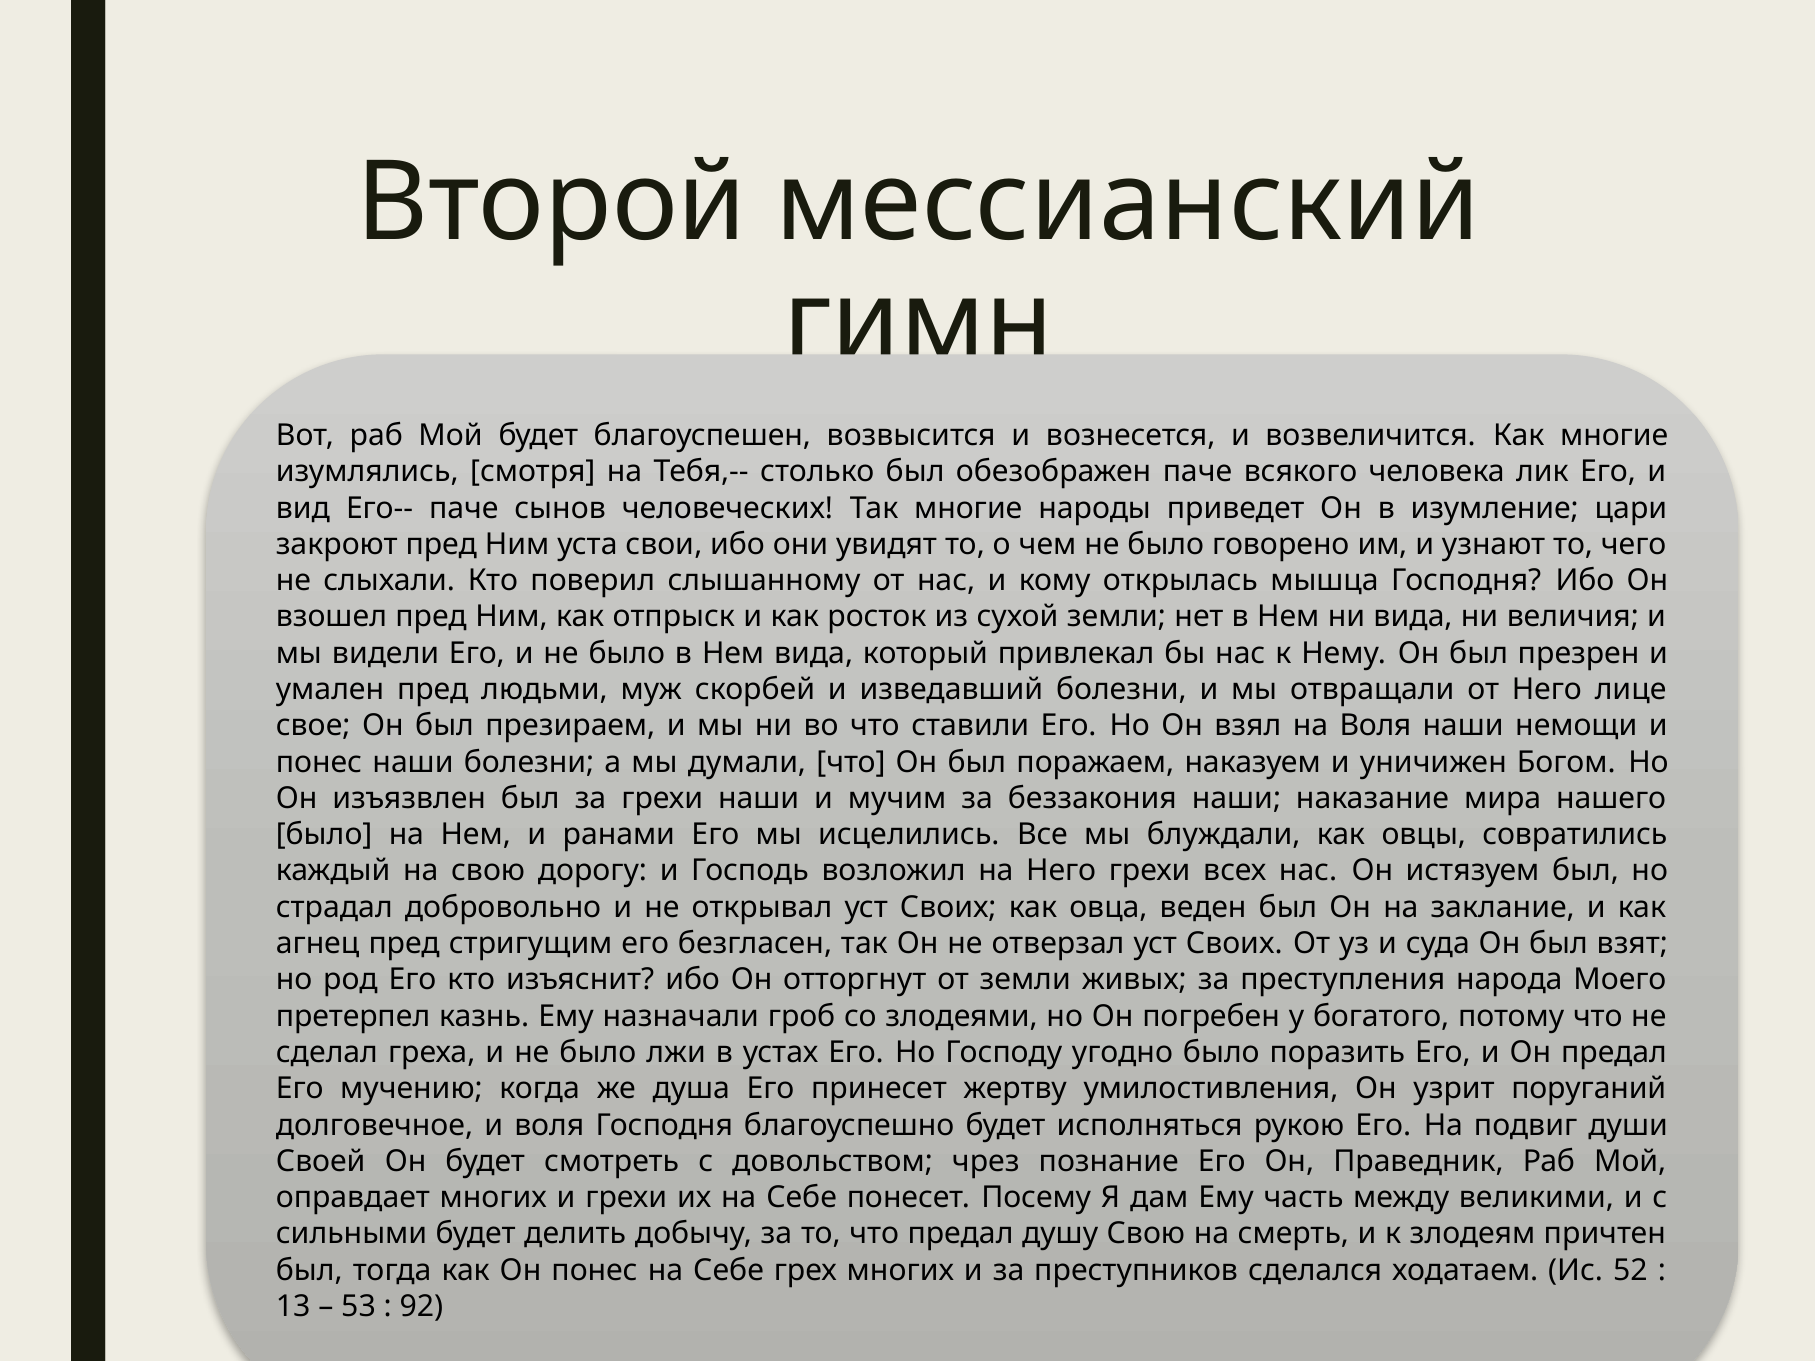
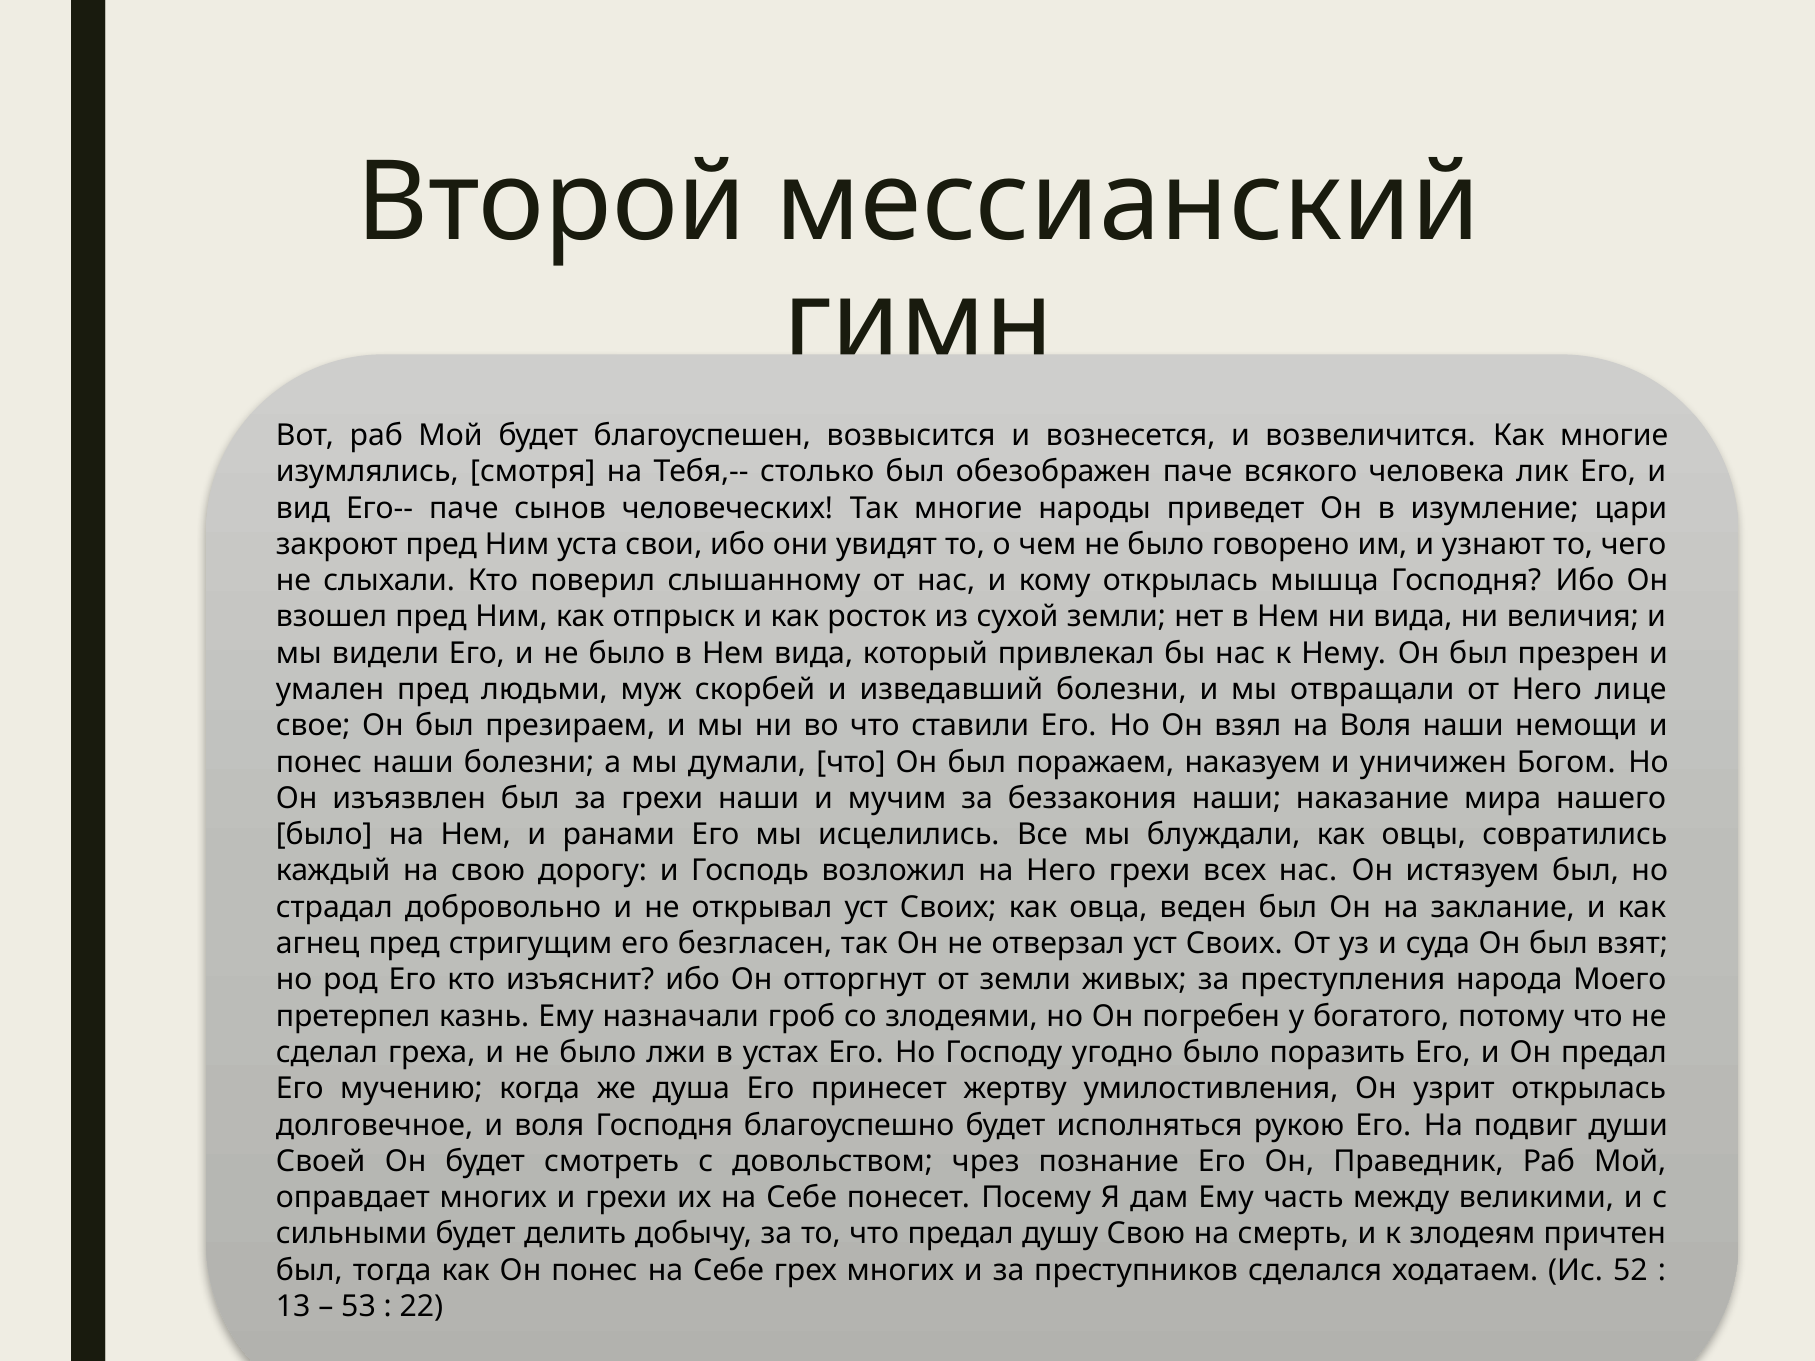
узрит поруганий: поруганий -> открылась (1589, 1089)
92: 92 -> 22 (421, 1307)
